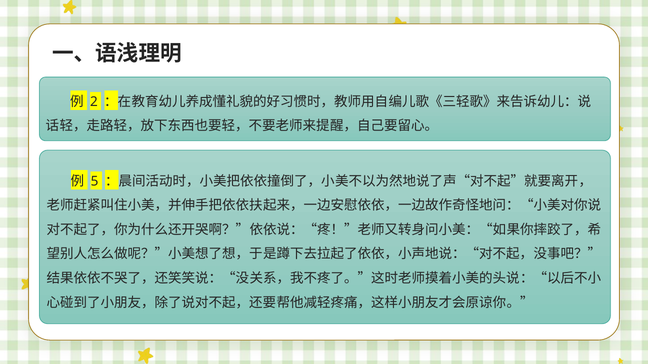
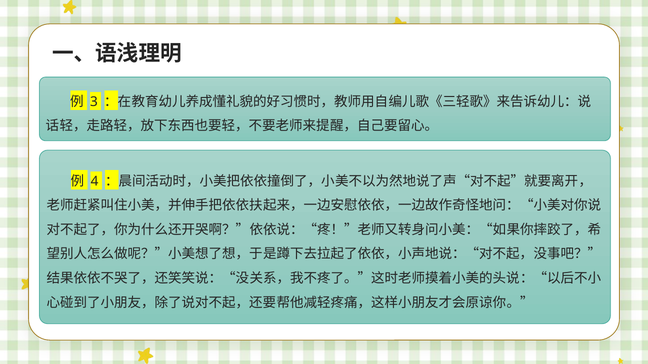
2: 2 -> 3 (94, 102)
5: 5 -> 4 (95, 181)
